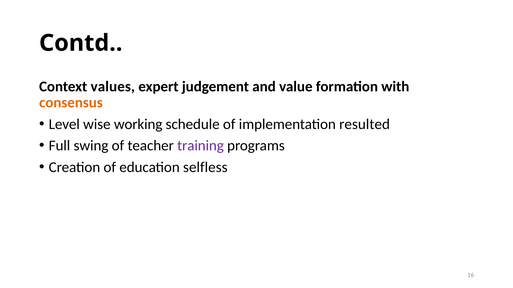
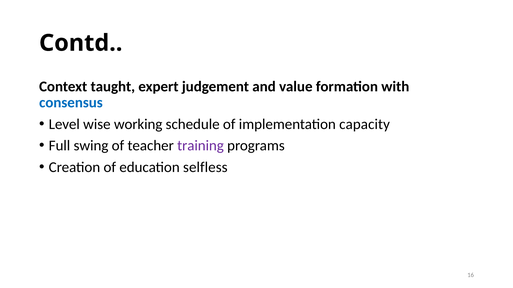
values: values -> taught (113, 87)
consensus colour: orange -> blue (71, 103)
resulted: resulted -> capacity (365, 124)
